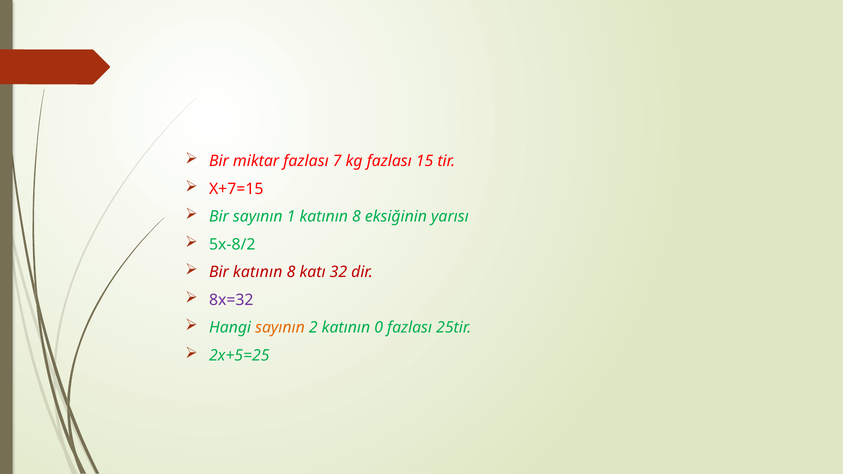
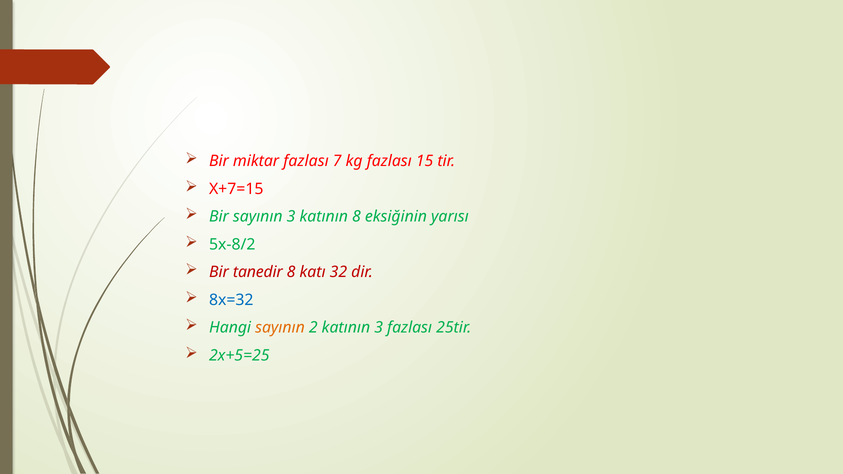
sayının 1: 1 -> 3 (291, 217)
Bir katının: katının -> tanedir (258, 272)
8x=32 colour: purple -> blue (231, 300)
katının 0: 0 -> 3 (379, 328)
